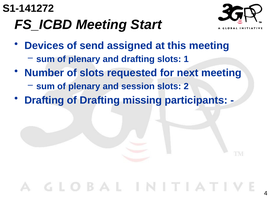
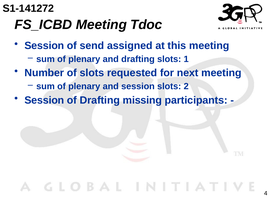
Start: Start -> Tdoc (146, 25)
Devices: Devices -> Session (44, 46)
Drafting: Drafting -> Session (44, 100)
